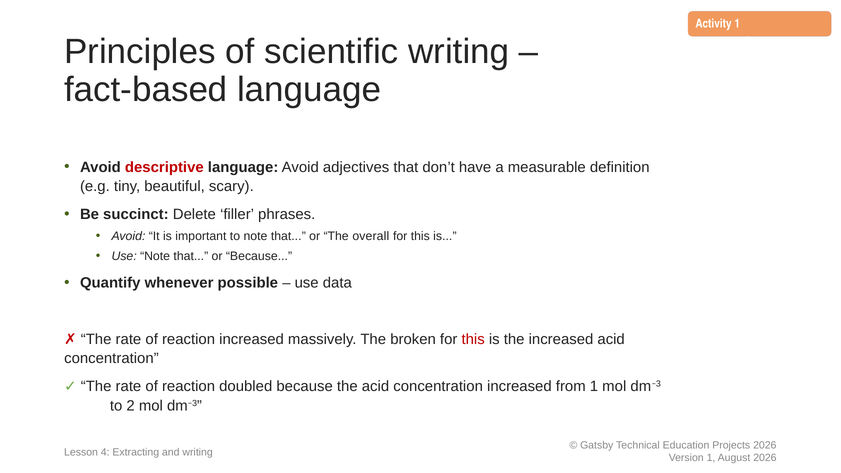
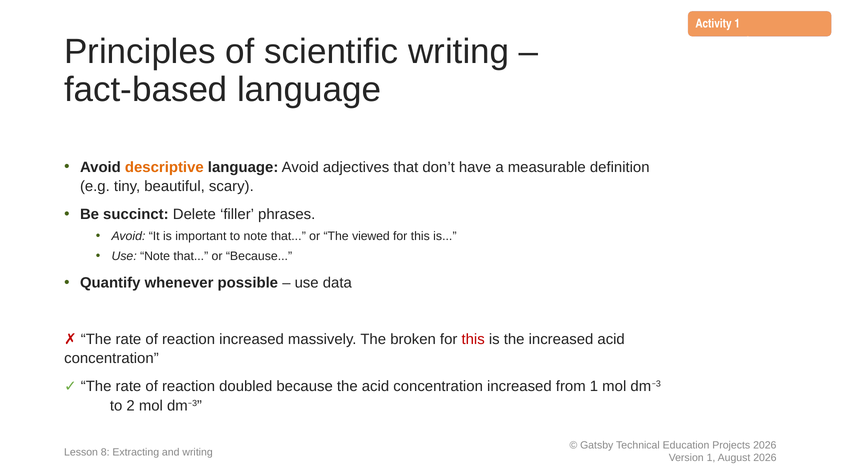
descriptive colour: red -> orange (164, 167)
overall: overall -> viewed (371, 236)
4: 4 -> 8 (105, 452)
